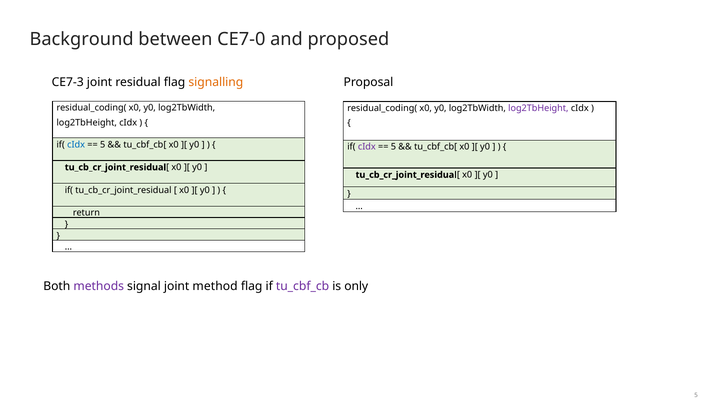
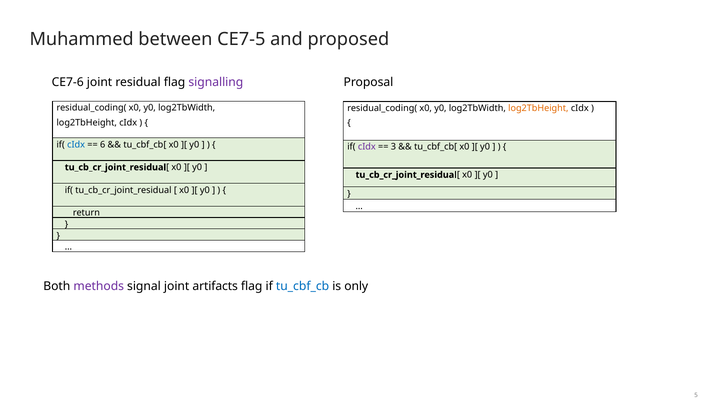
Background: Background -> Muhammed (82, 39)
CE7-0: CE7-0 -> CE7-5 (241, 39)
CE7-3: CE7-3 -> CE7-6 (68, 82)
signalling colour: orange -> purple (216, 82)
log2TbHeight colour: purple -> orange (538, 108)
5: 5 -> 6 (103, 144)
5: 5 -> 3 (393, 147)
method: method -> artifacts (215, 286)
tu_cbf_cb colour: purple -> blue (303, 286)
